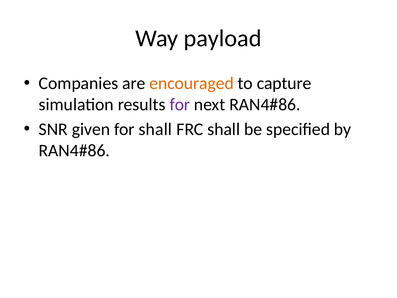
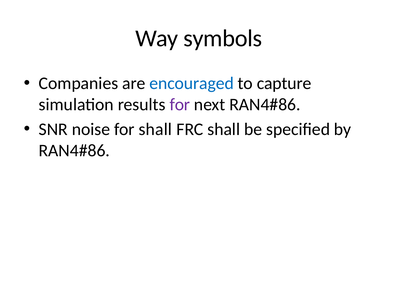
payload: payload -> symbols (223, 38)
encouraged colour: orange -> blue (192, 83)
given: given -> noise (91, 129)
